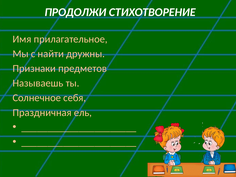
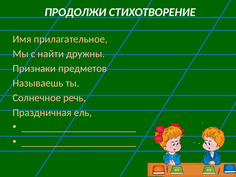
себя: себя -> речь (75, 98)
